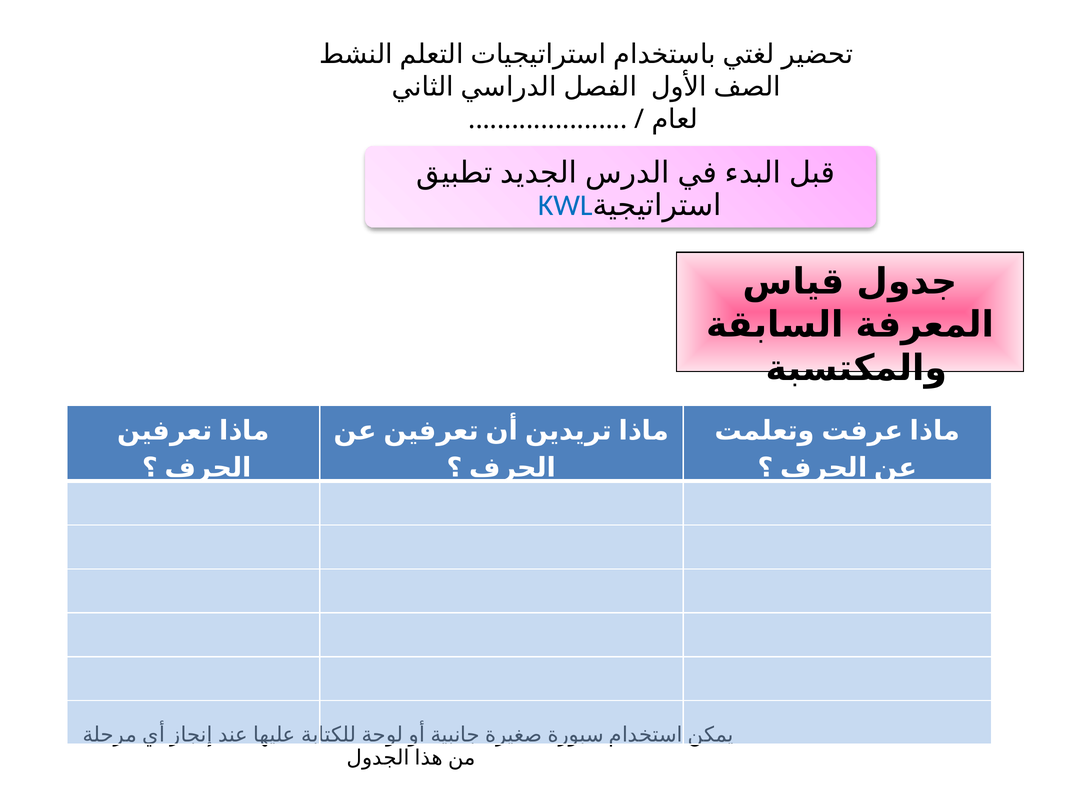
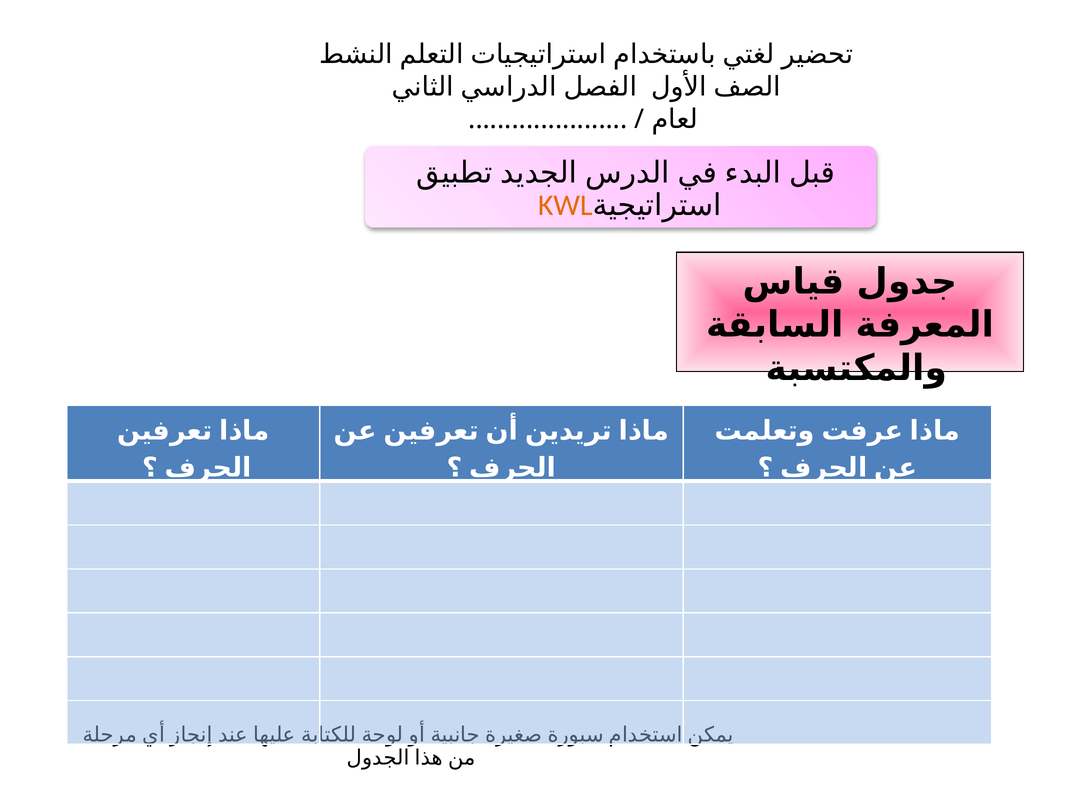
KWL colour: blue -> orange (565, 205)
